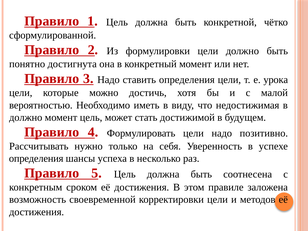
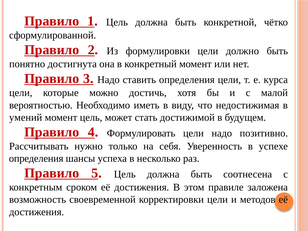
урока: урока -> курса (276, 80)
должно: должно -> умений (26, 117)
